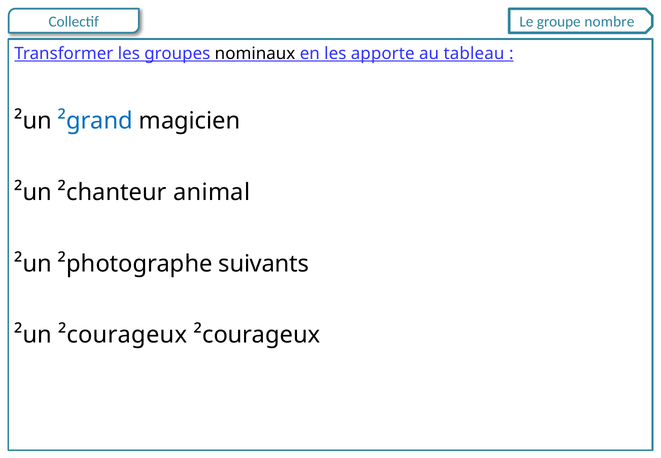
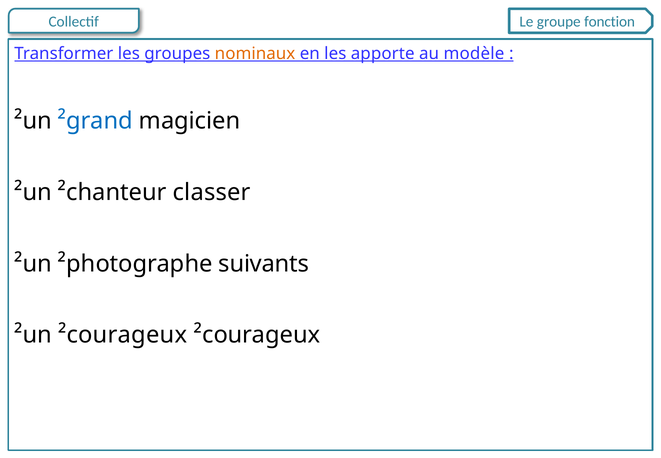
nombre: nombre -> fonction (610, 22)
nominaux colour: black -> orange (255, 53)
tableau: tableau -> modèle (474, 53)
animal: animal -> classer (212, 192)
